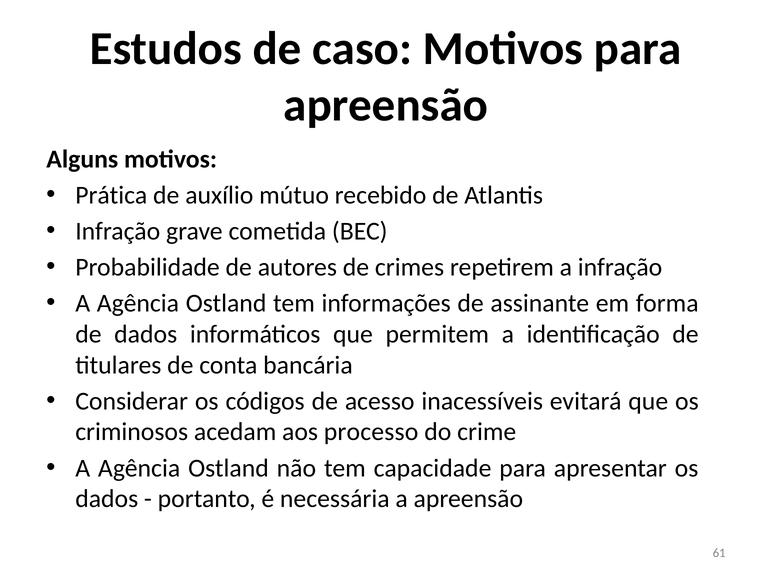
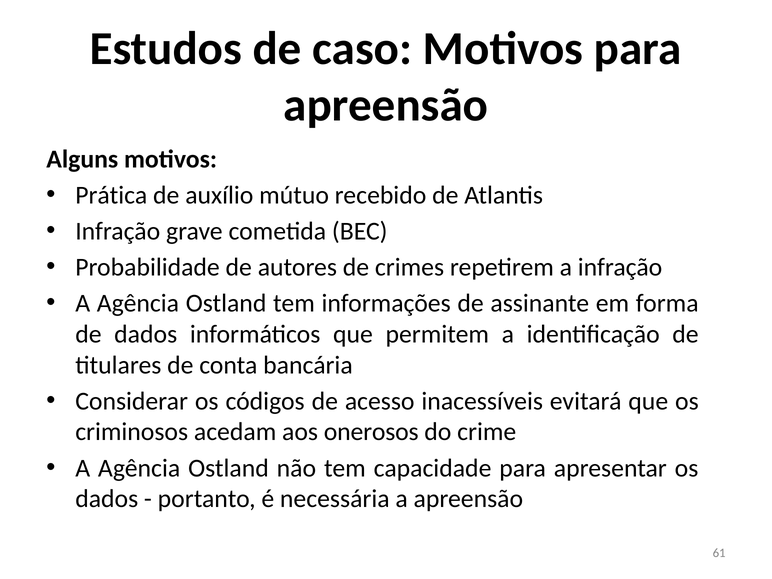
processo: processo -> onerosos (371, 432)
